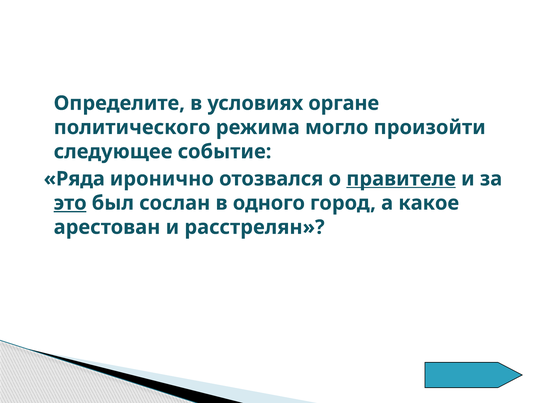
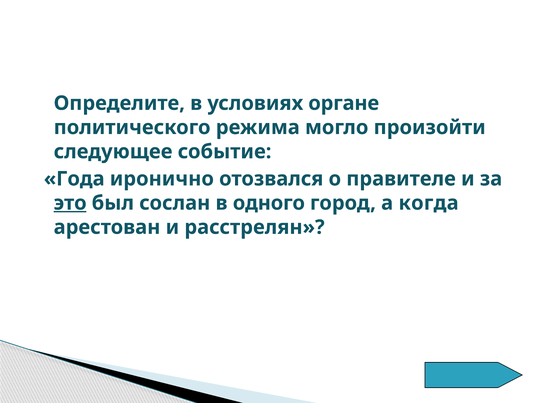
Ряда: Ряда -> Года (74, 179)
правителе underline: present -> none (401, 179)
какое: какое -> когда (429, 203)
